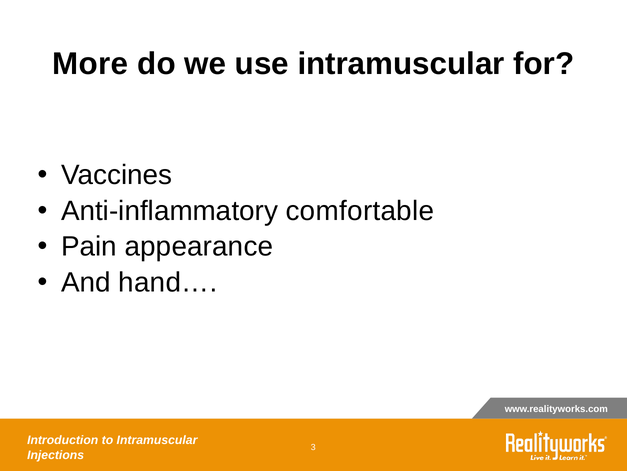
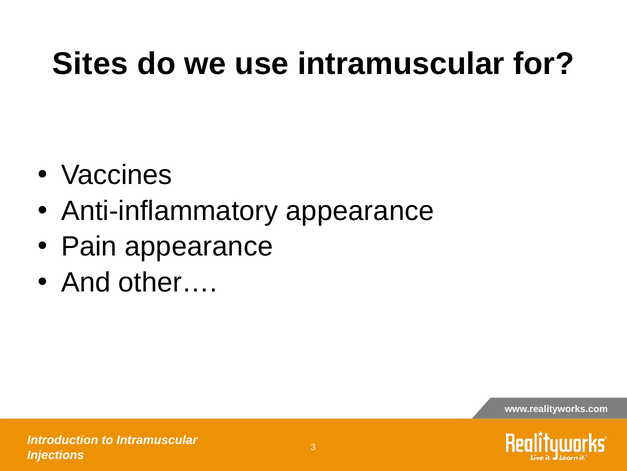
More: More -> Sites (90, 64)
Anti-inflammatory comfortable: comfortable -> appearance (360, 210)
hand…: hand… -> other… (168, 282)
